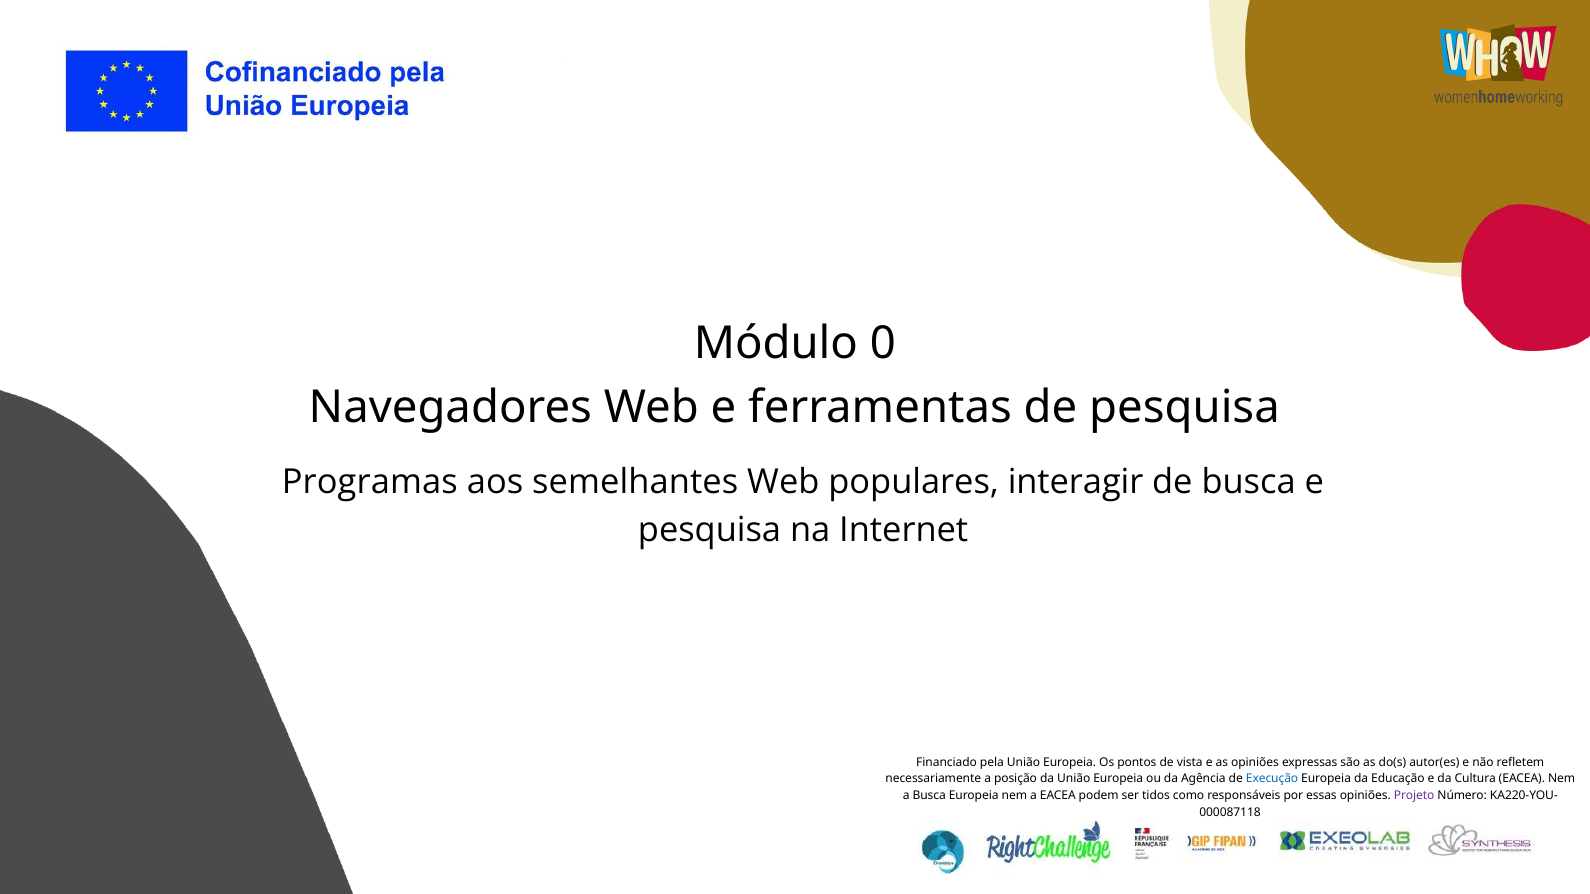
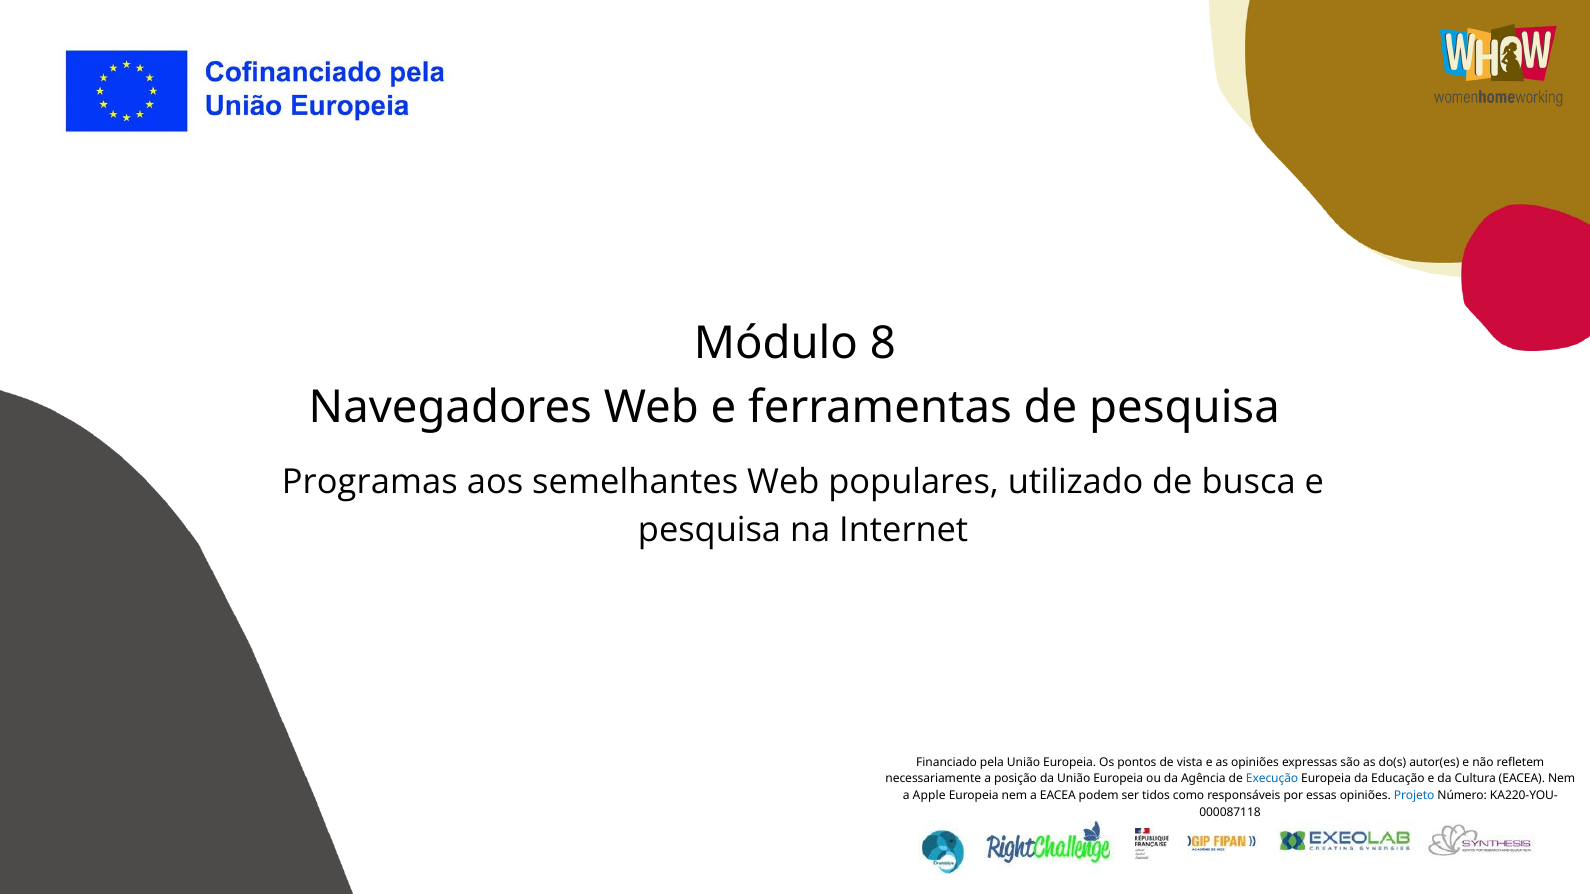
0: 0 -> 8 (883, 344)
interagir: interagir -> utilizado (1076, 482)
a Busca: Busca -> Apple (929, 796)
Projeto colour: purple -> blue (1414, 796)
